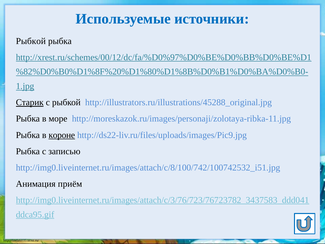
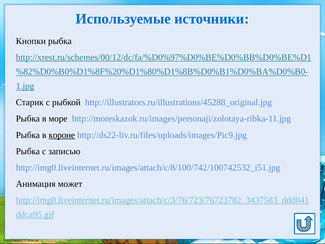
Рыбкой: Рыбкой -> Кнопки (31, 41)
Старик underline: present -> none (30, 102)
приём: приём -> может (70, 184)
